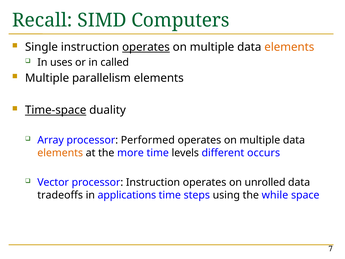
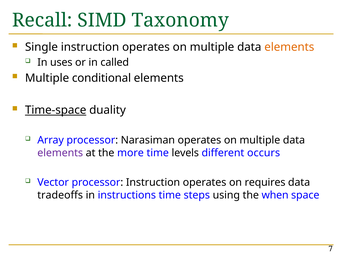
Computers: Computers -> Taxonomy (180, 20)
operates underline: present -> none (146, 47)
parallelism: parallelism -> conditional (101, 78)
Performed: Performed -> Narasiman (148, 140)
elements colour: orange -> purple (60, 153)
unrolled: unrolled -> requires (265, 182)
applications: applications -> instructions (127, 195)
while: while -> when (275, 195)
